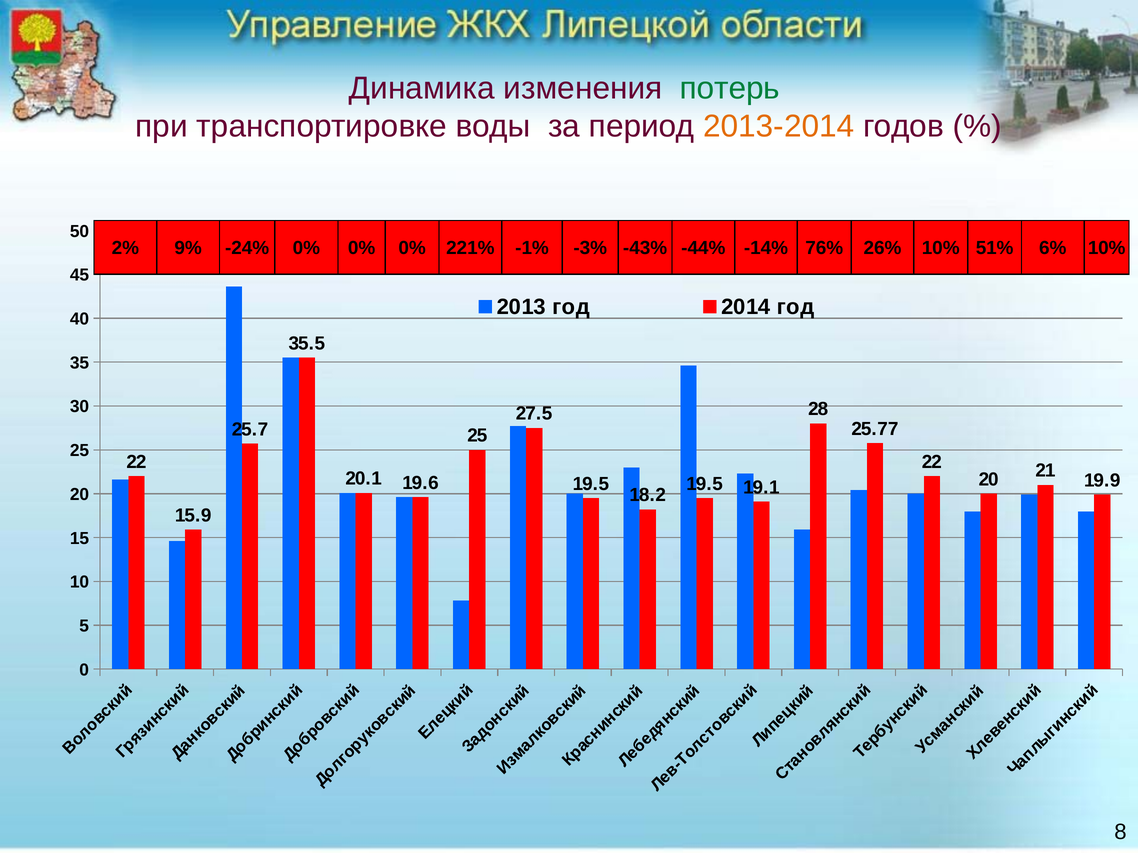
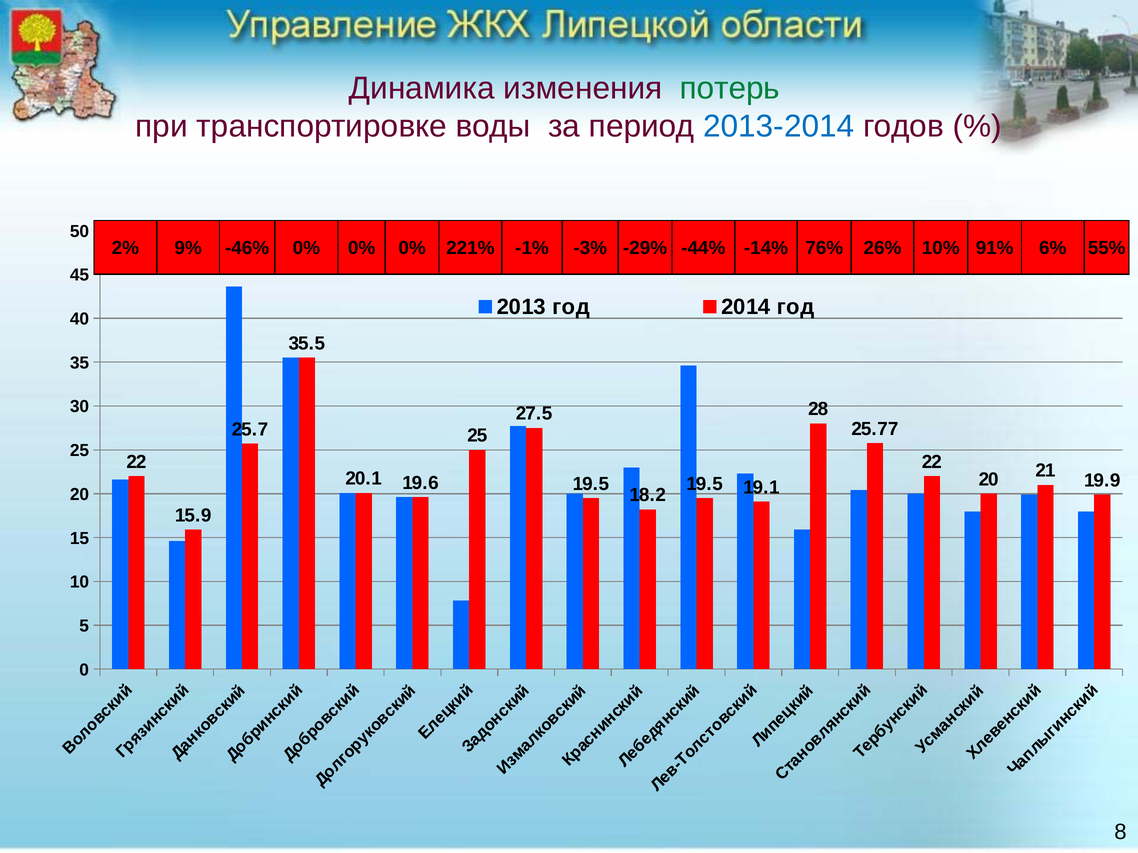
2013-2014 colour: orange -> blue (779, 126)
-24%: -24% -> -46% (247, 248)
-43%: -43% -> -29% (645, 248)
51%: 51% -> 91% (995, 248)
6% 10%: 10% -> 55% (1107, 248)
